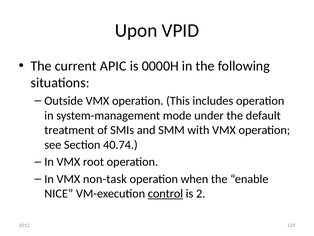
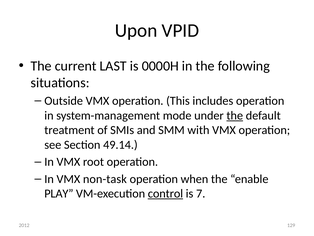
APIC: APIC -> LAST (113, 66)
the underline: none -> present (235, 115)
40.74: 40.74 -> 49.14 (120, 145)
NICE: NICE -> PLAY (59, 193)
2: 2 -> 7 (201, 193)
